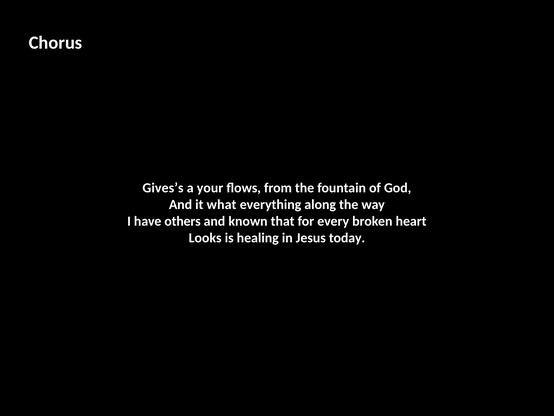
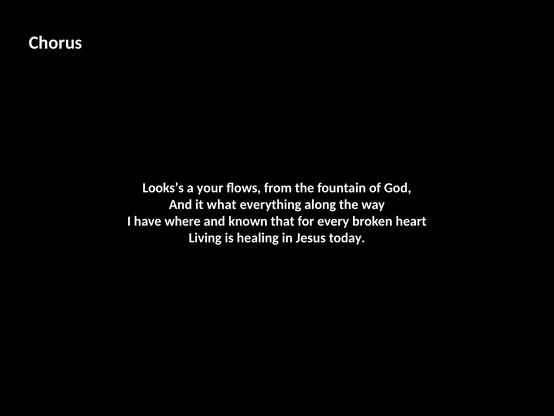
Gives’s: Gives’s -> Looks’s (163, 188)
others: others -> where (183, 221)
Looks: Looks -> Living (205, 238)
